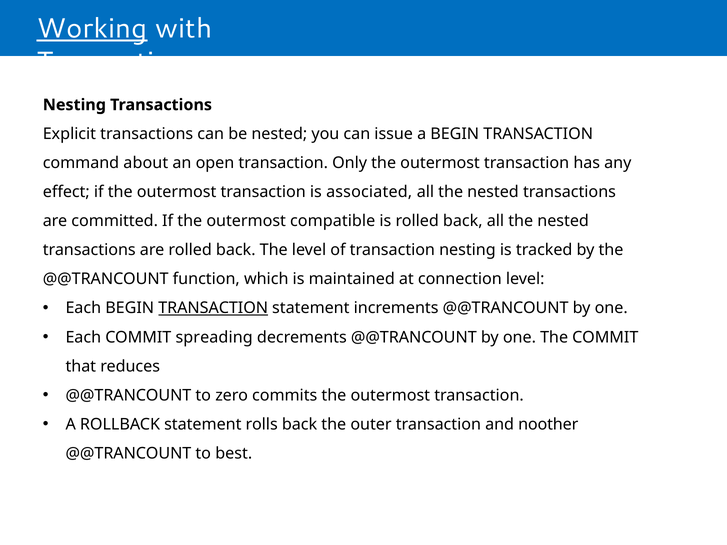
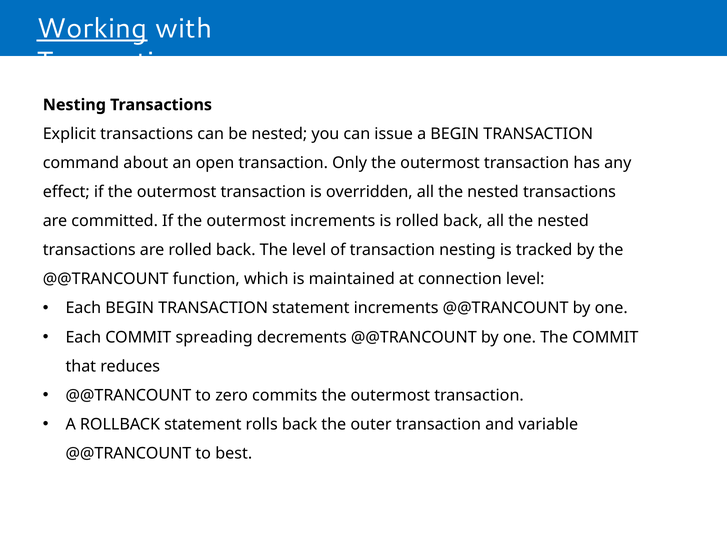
associated: associated -> overridden (369, 192)
outermost compatible: compatible -> increments (333, 221)
TRANSACTION underline: present -> none (213, 308)
noother: noother -> variable (548, 424)
